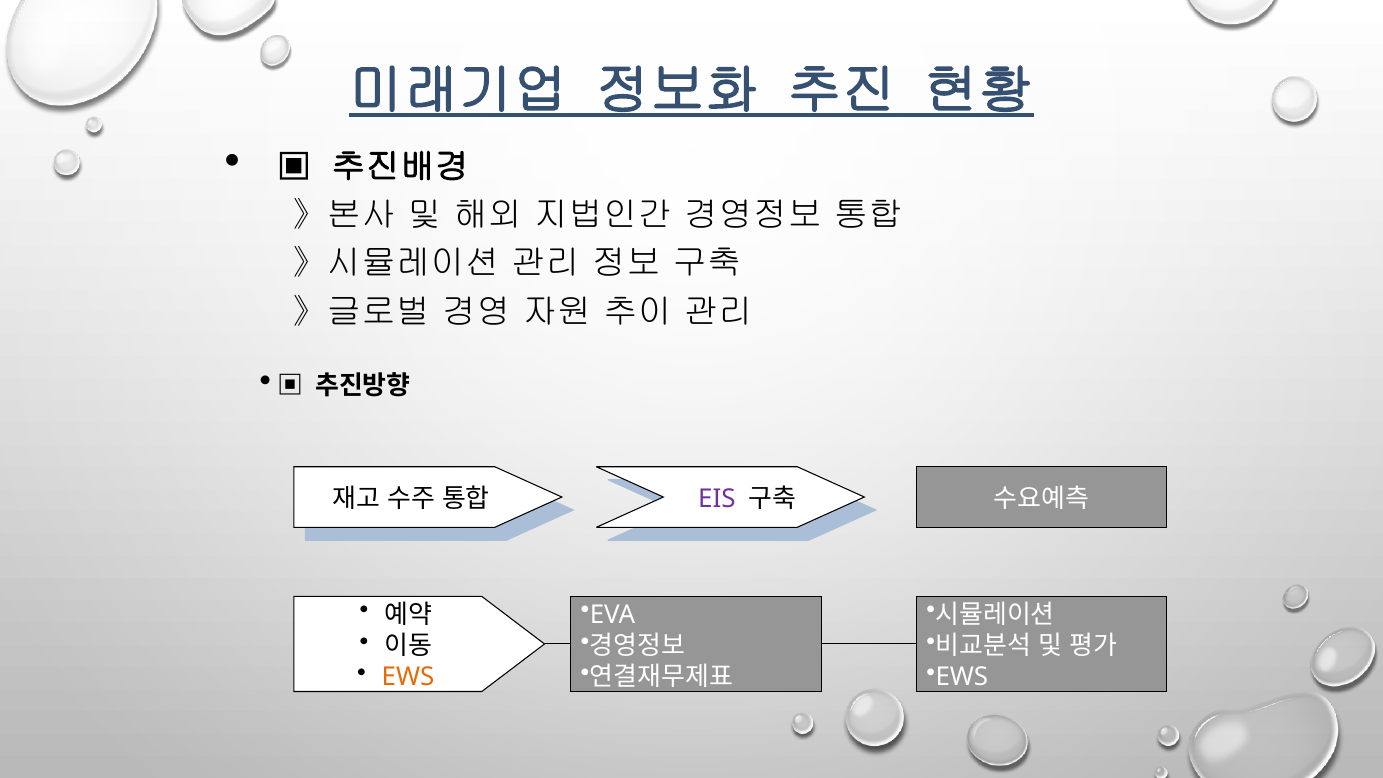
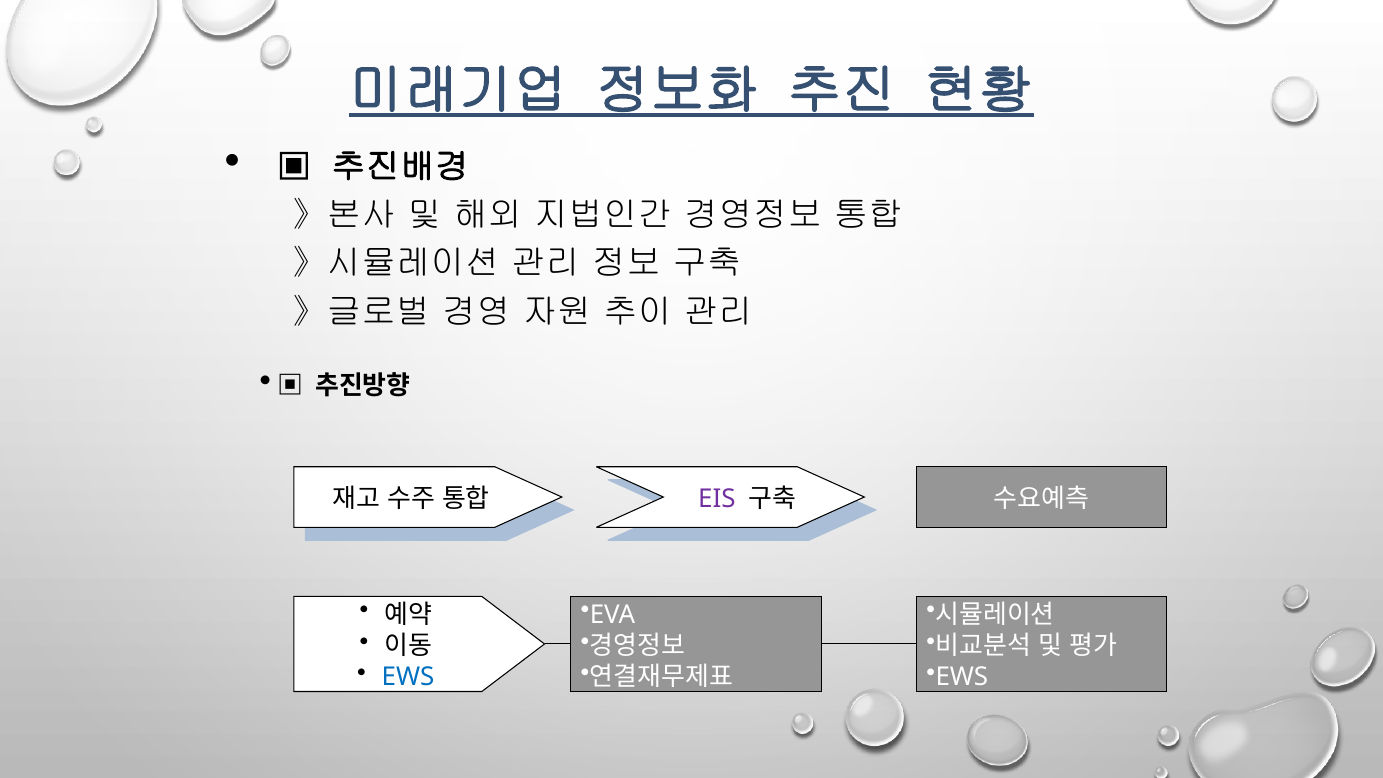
EWS colour: orange -> blue (408, 677)
